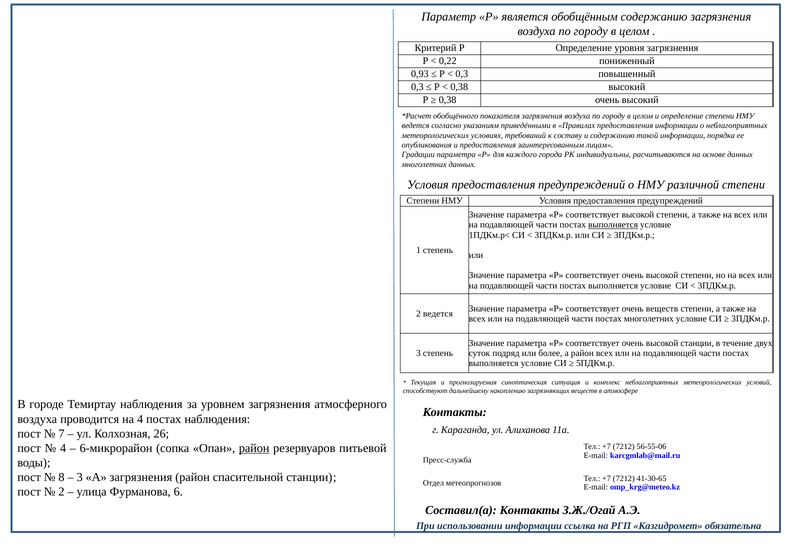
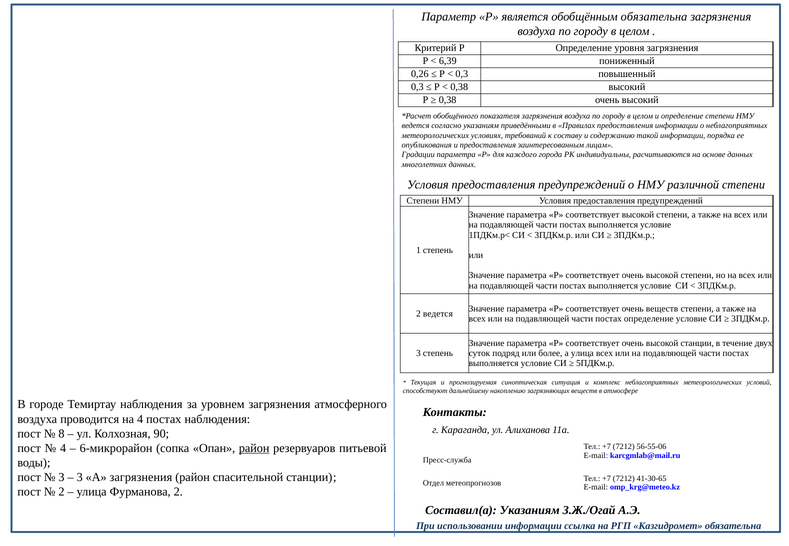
обобщённым содержанию: содержанию -> обязательна (654, 17)
0,22: 0,22 -> 6,39 (448, 61)
0,93: 0,93 -> 0,26 (420, 74)
выполняется underline: present -> none (613, 225)
постах многолетних: многолетних -> определение (649, 319)
а район: район -> улица (582, 353)
7: 7 -> 8 (62, 434)
26: 26 -> 90 (161, 434)
8: 8 -> 3 (62, 477)
Фурманова 6: 6 -> 2 (178, 492)
Составил(а Контакты: Контакты -> Указаниям (530, 511)
